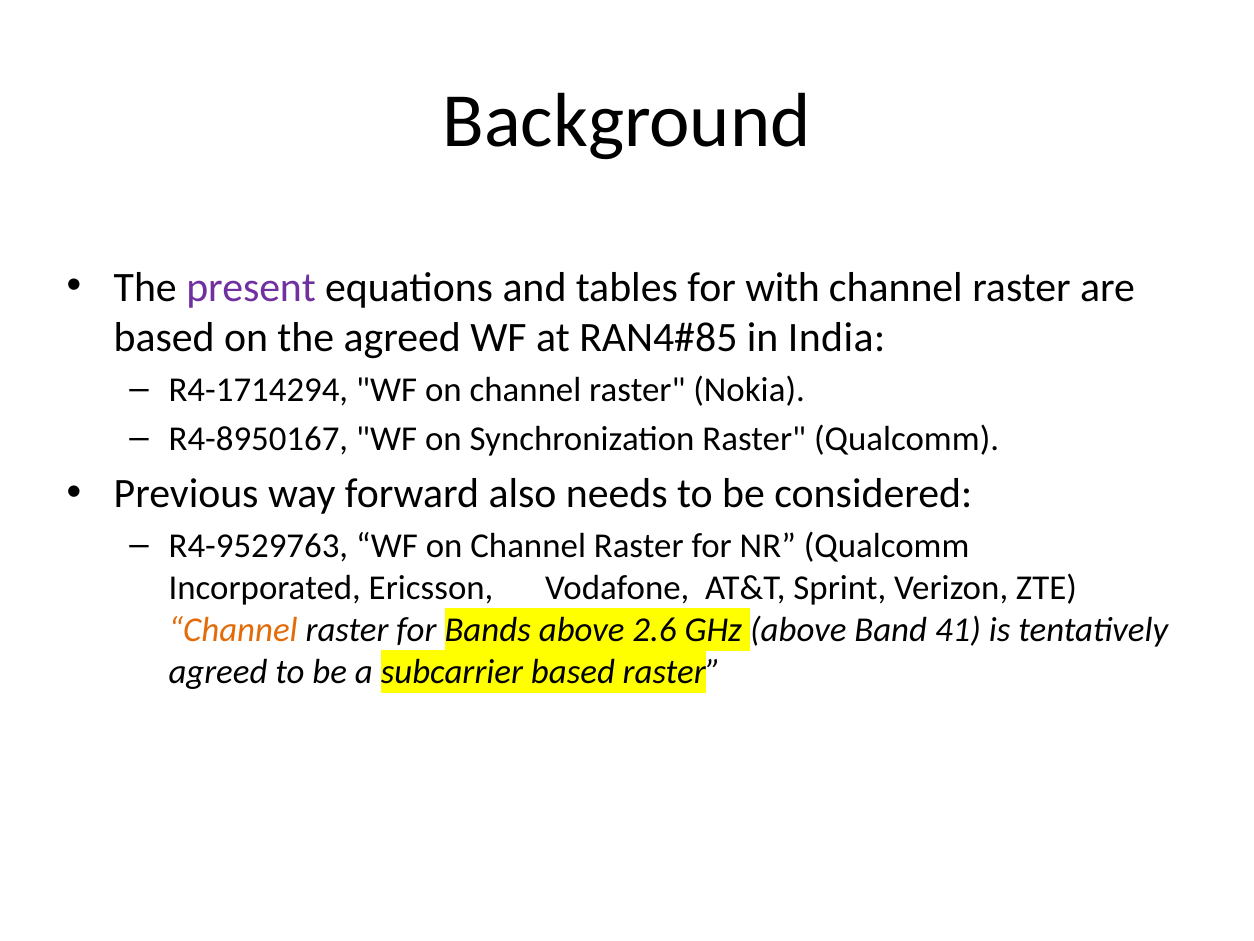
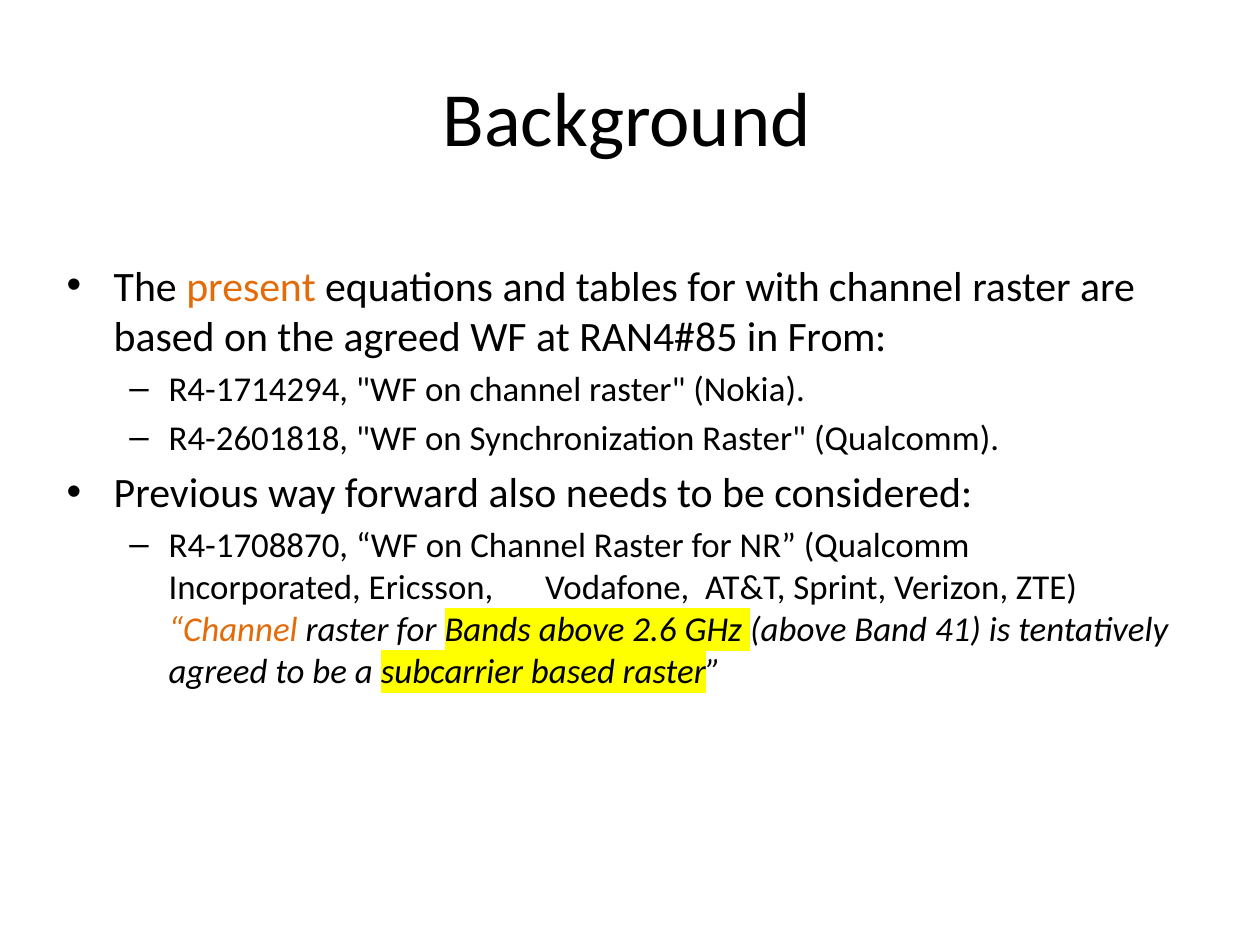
present colour: purple -> orange (251, 287)
India: India -> From (837, 337)
R4-8950167: R4-8950167 -> R4-2601818 (258, 439)
R4-9529763: R4-9529763 -> R4-1708870 (258, 546)
